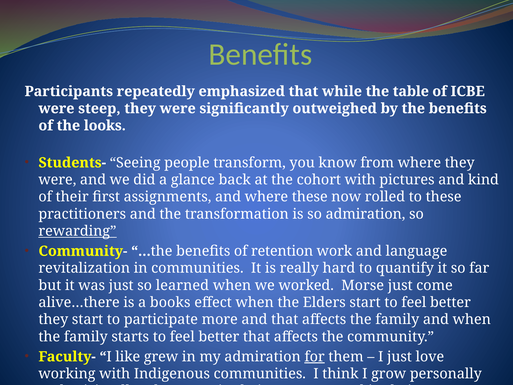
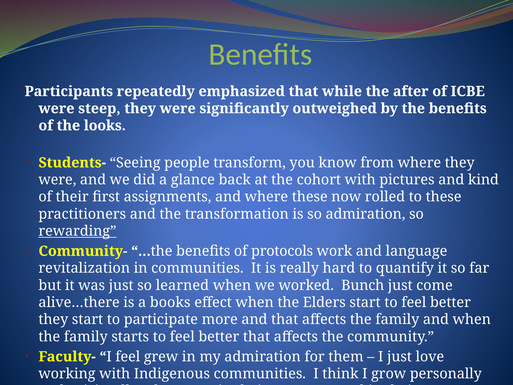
table: table -> after (411, 91)
retention: retention -> protocols (282, 251)
Morse: Morse -> Bunch (363, 285)
Faculty- I like: like -> feel (128, 356)
for underline: present -> none (315, 356)
